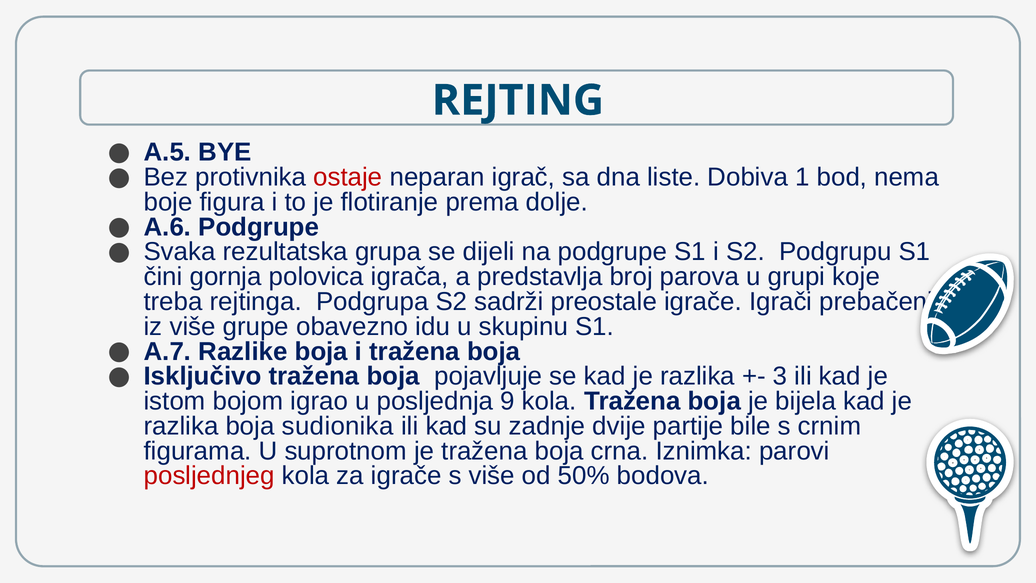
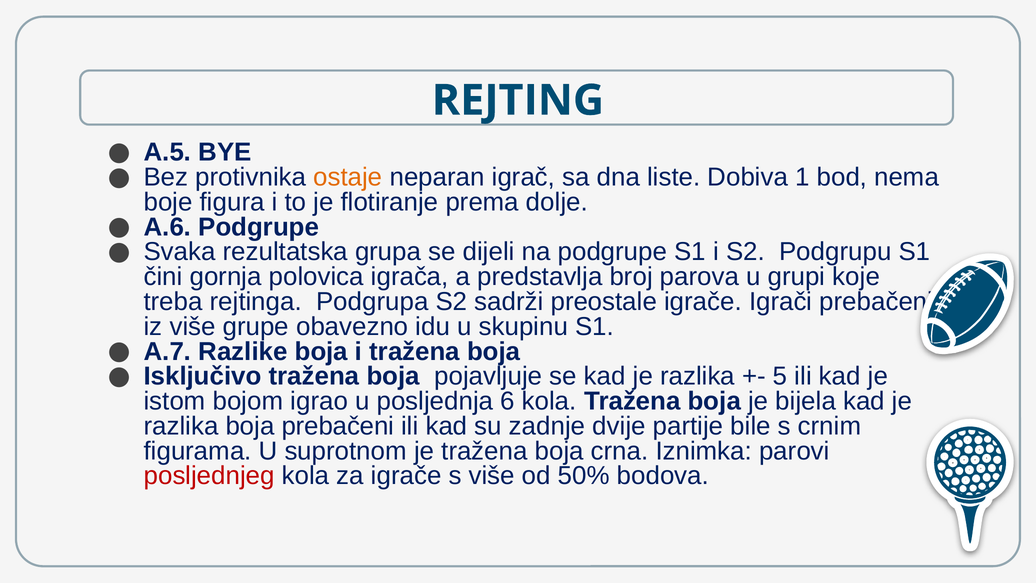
ostaje colour: red -> orange (348, 177)
3: 3 -> 5 (780, 376)
9: 9 -> 6 (507, 401)
boja sudionika: sudionika -> prebačeni (338, 426)
